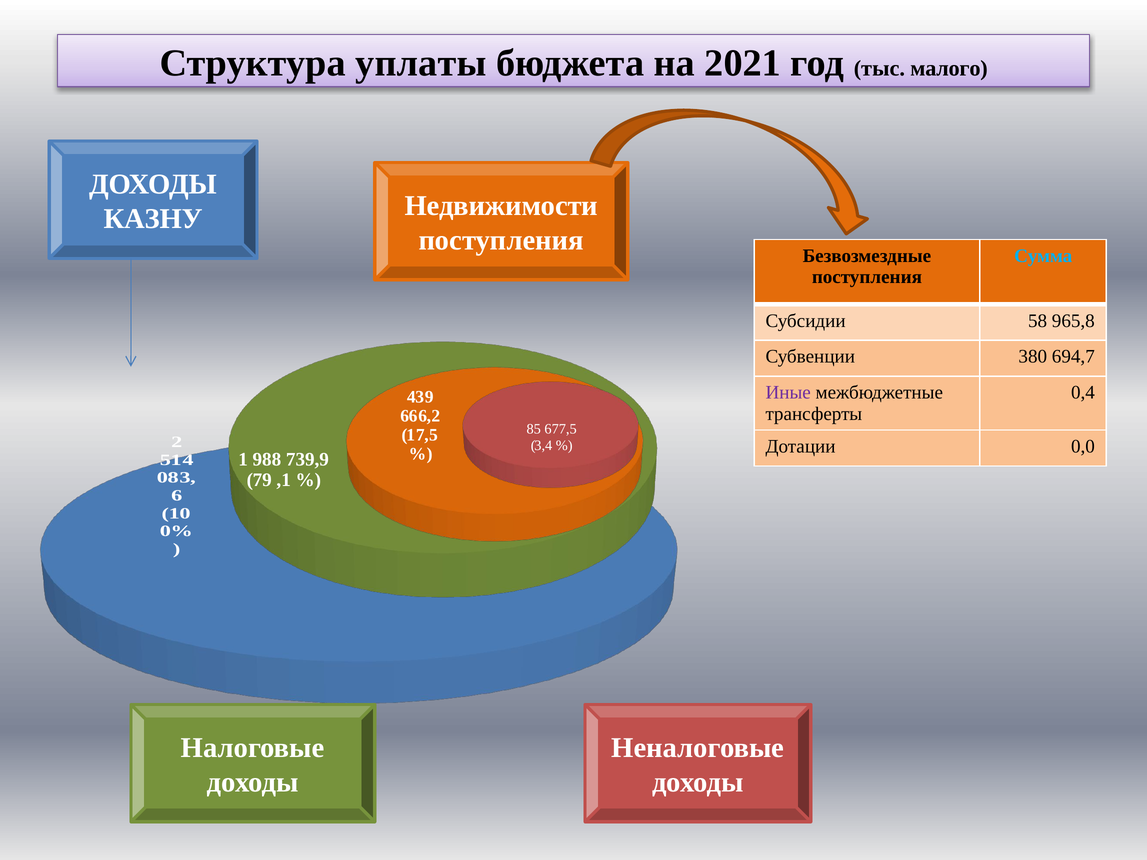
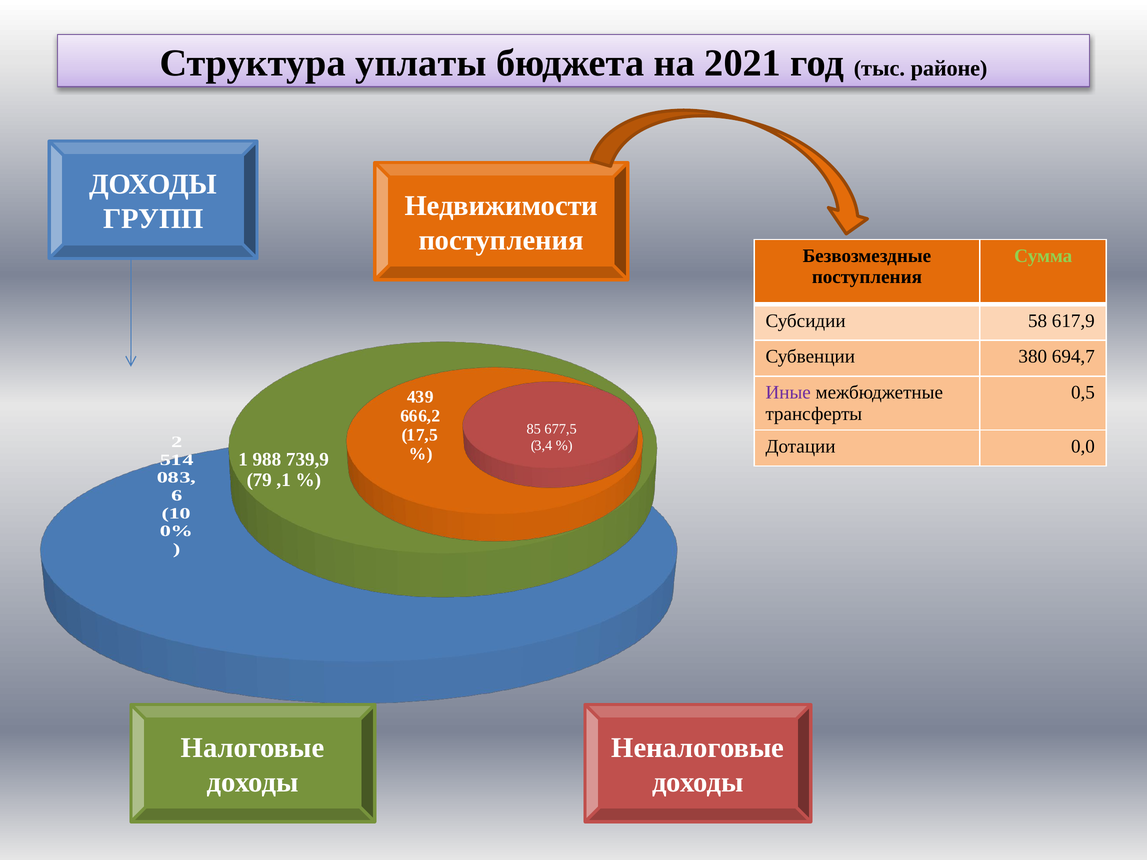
малого: малого -> районе (949, 69)
КАЗНУ: КАЗНУ -> ГРУПП (153, 219)
Сумма colour: light blue -> light green (1043, 256)
965,8: 965,8 -> 617,9 (1073, 321)
0,4: 0,4 -> 0,5 (1083, 393)
